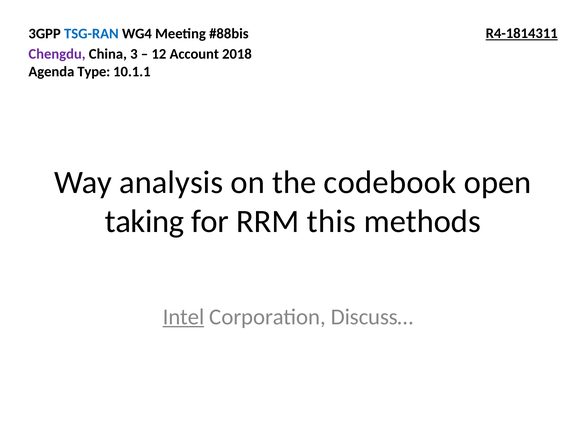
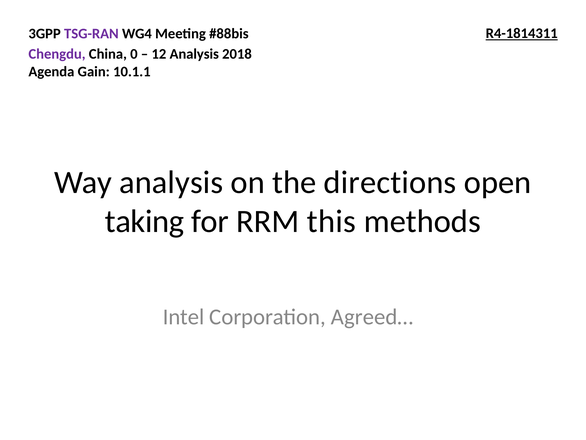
TSG-RAN colour: blue -> purple (91, 33)
3: 3 -> 0 (134, 54)
12 Account: Account -> Analysis (194, 54)
Type: Type -> Gain (94, 72)
codebook: codebook -> directions (390, 182)
Intel underline: present -> none (184, 316)
Discuss…: Discuss… -> Agreed… (372, 316)
